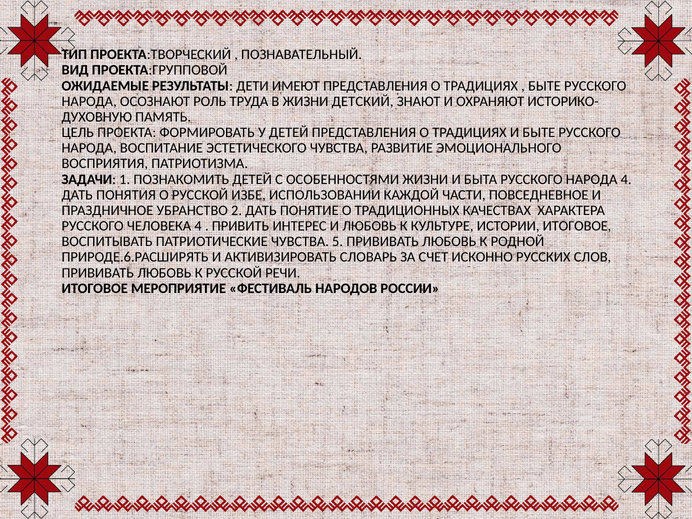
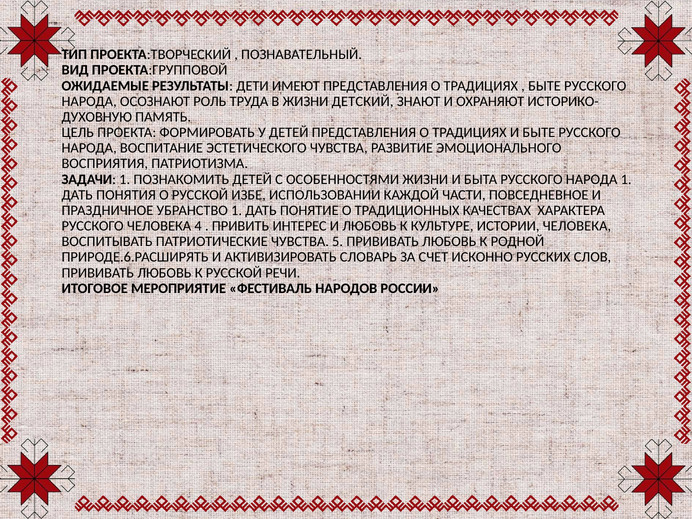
НАРОДА 4: 4 -> 1 (626, 179)
УБРАНСТВО 2: 2 -> 1 (237, 210)
ИСТОРИИ ИТОГОВОЕ: ИТОГОВОЕ -> ЧЕЛОВЕКА (577, 226)
